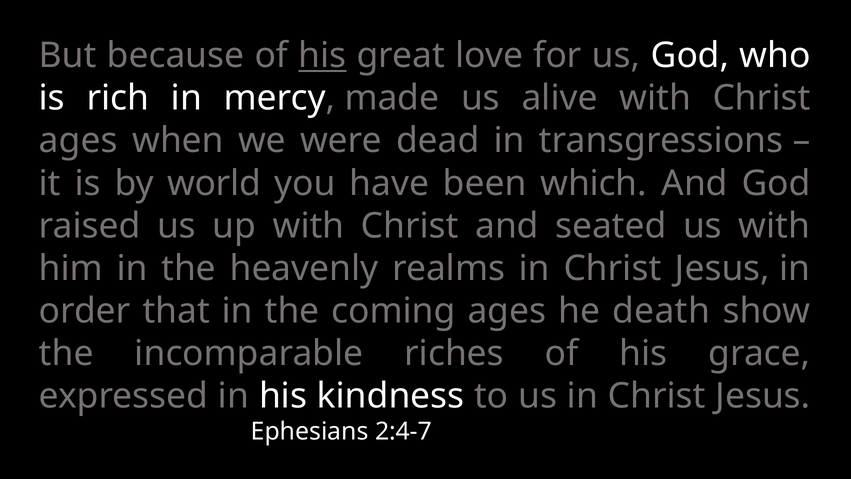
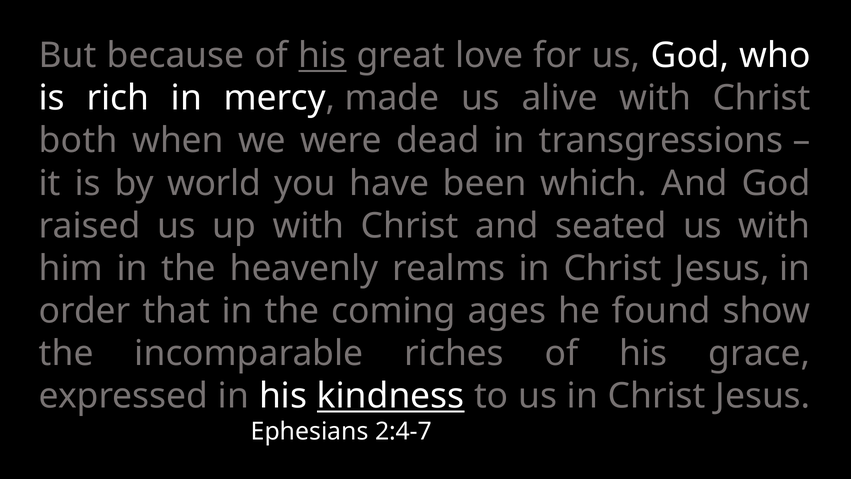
ages: ages -> both (78, 141)
death: death -> found (661, 311)
kindness underline: none -> present (391, 396)
